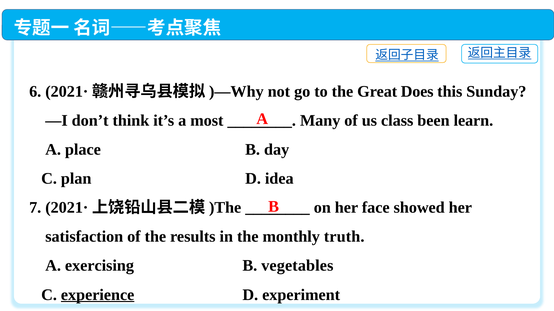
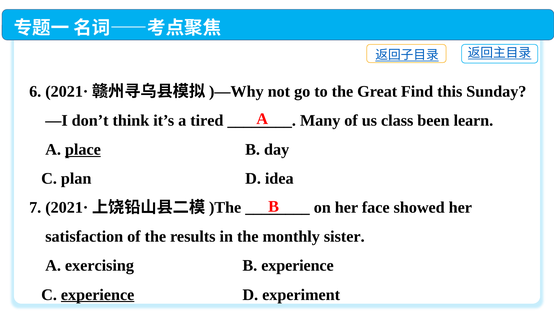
Does: Does -> Find (417, 92)
most: most -> tired (207, 121)
place underline: none -> present (83, 150)
truth: truth -> sister (344, 237)
B vegetables: vegetables -> experience (297, 266)
